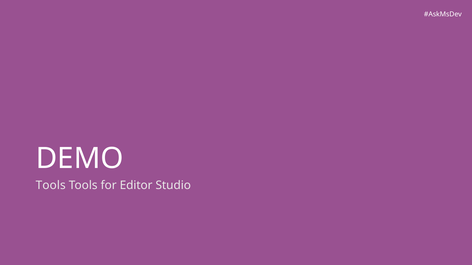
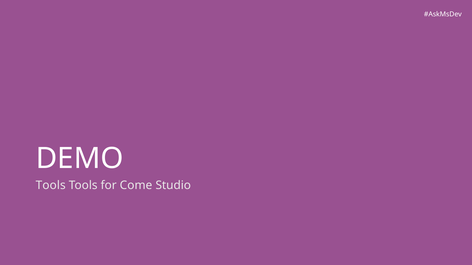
Editor: Editor -> Come (136, 186)
